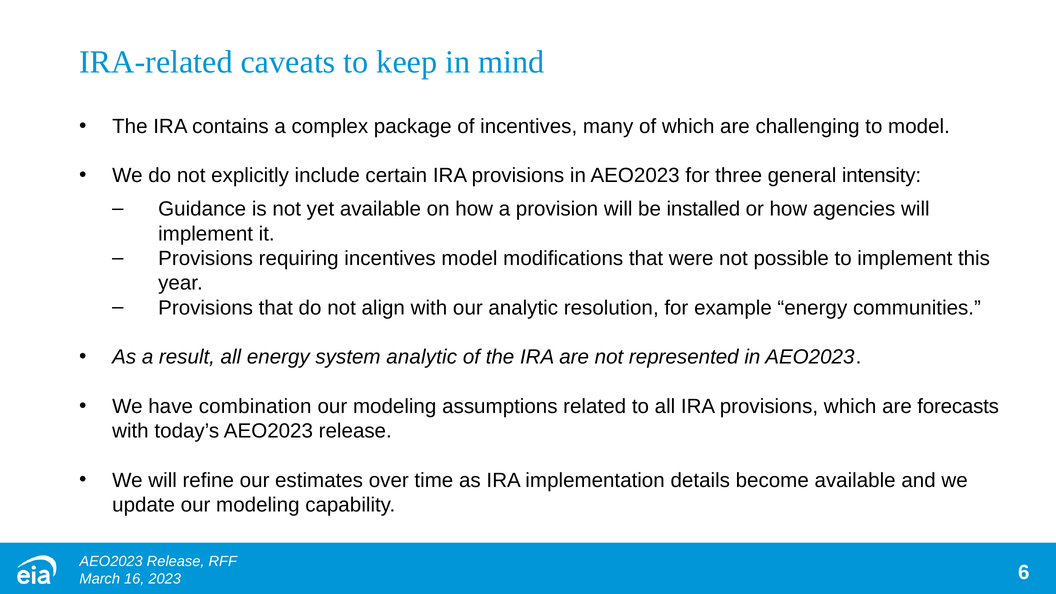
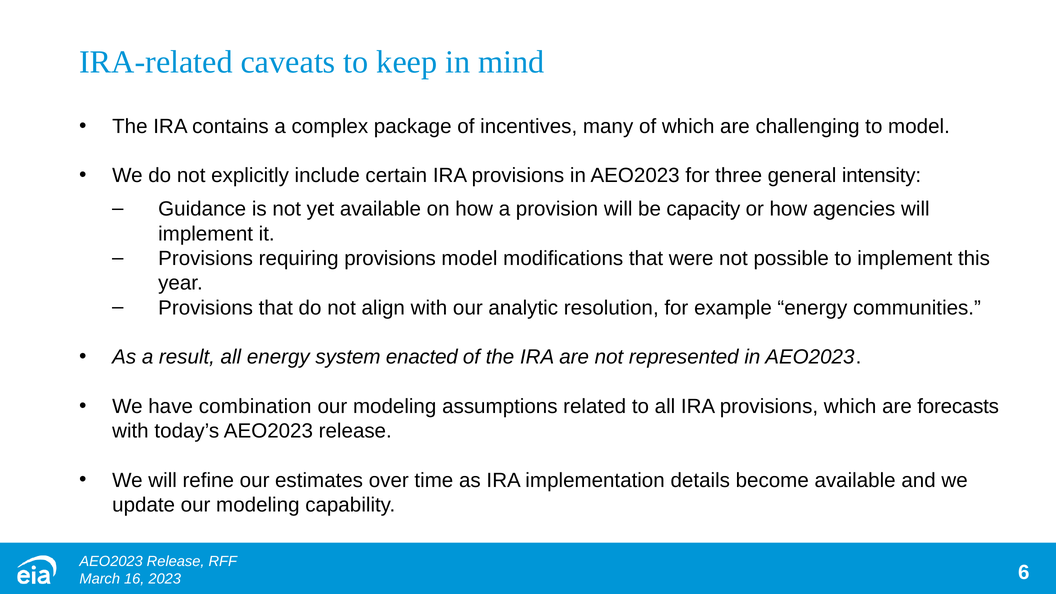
installed: installed -> capacity (703, 209)
requiring incentives: incentives -> provisions (390, 258)
system analytic: analytic -> enacted (422, 357)
